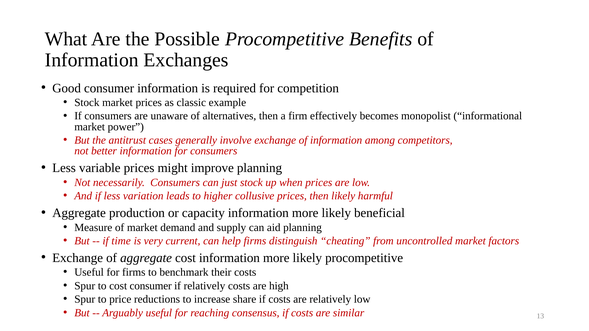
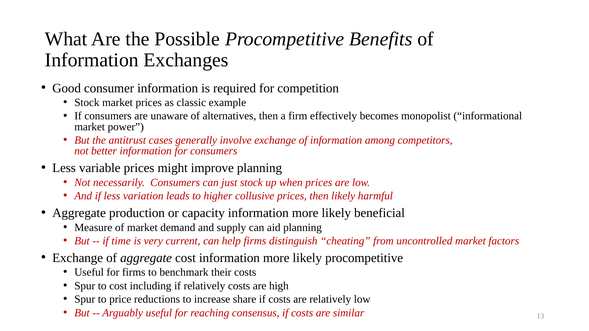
cost consumer: consumer -> including (151, 286)
